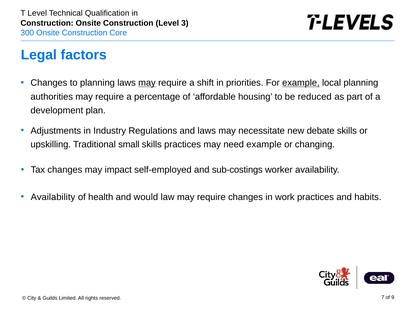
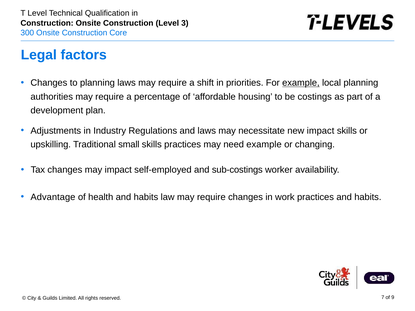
may underline: present -> none (147, 83)
reduced: reduced -> costings (315, 97)
new debate: debate -> impact (321, 131)
Availability: Availability -> Advantage (53, 197)
health and would: would -> habits (146, 197)
